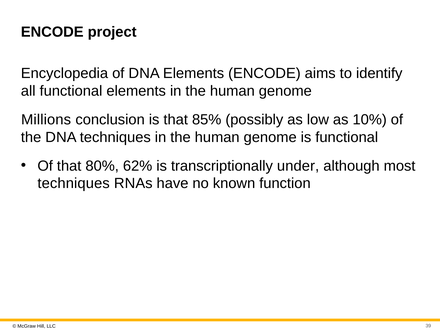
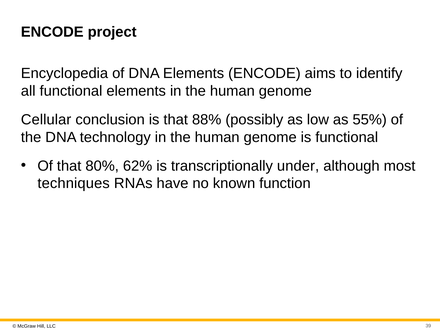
Millions: Millions -> Cellular (46, 120)
85%: 85% -> 88% (207, 120)
10%: 10% -> 55% (370, 120)
A techniques: techniques -> technology (115, 137)
